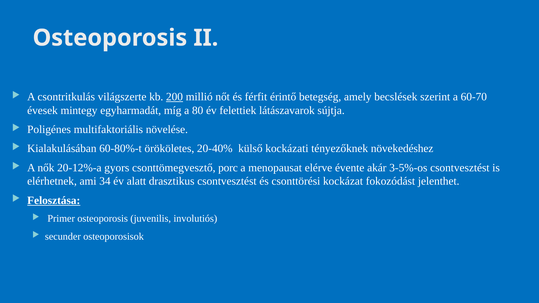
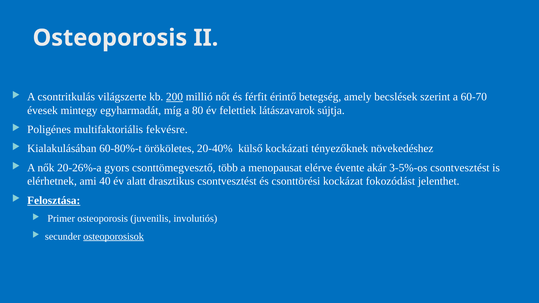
növelése: növelése -> fekvésre (167, 130)
20-12%-a: 20-12%-a -> 20-26%-a (79, 168)
porc: porc -> több (228, 168)
34: 34 -> 40 (105, 181)
osteoporosisok underline: none -> present (114, 237)
